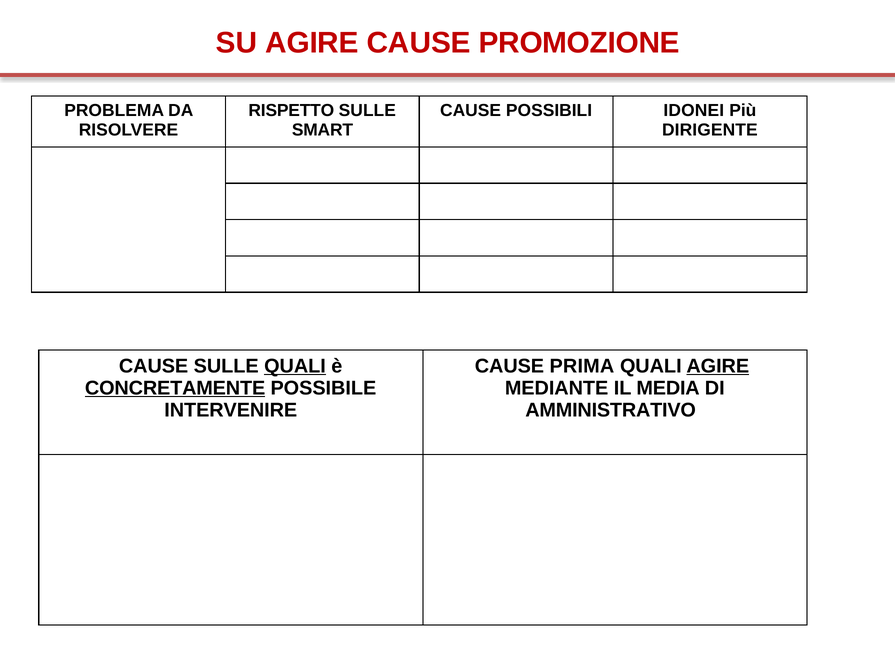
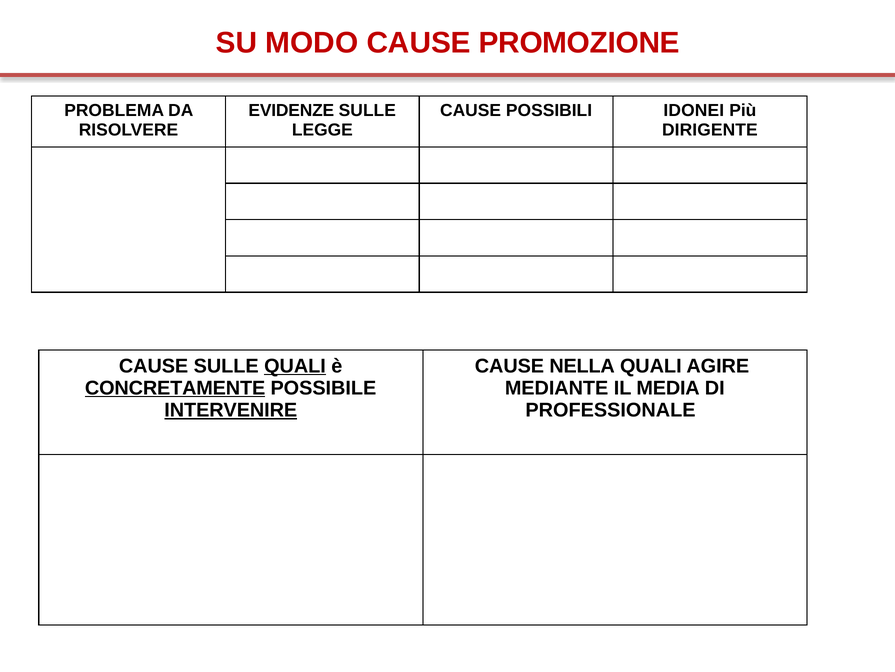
SU AGIRE: AGIRE -> MODO (312, 43)
RISPETTO: RISPETTO -> EVIDENZE (291, 111)
SMART: SMART -> LEGGE (322, 130)
PRIMA: PRIMA -> NELLA (582, 366)
AGIRE underline: present -> none (718, 366)
INTERVENIRE underline: none -> present (231, 410)
AMMINISTRATIVO: AMMINISTRATIVO -> PROFESSIONALE (610, 410)
